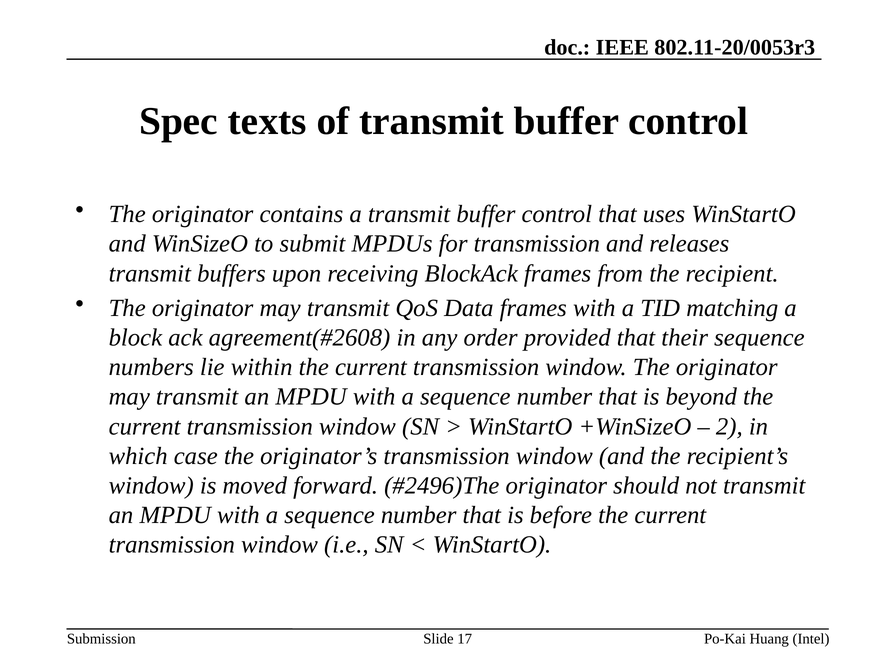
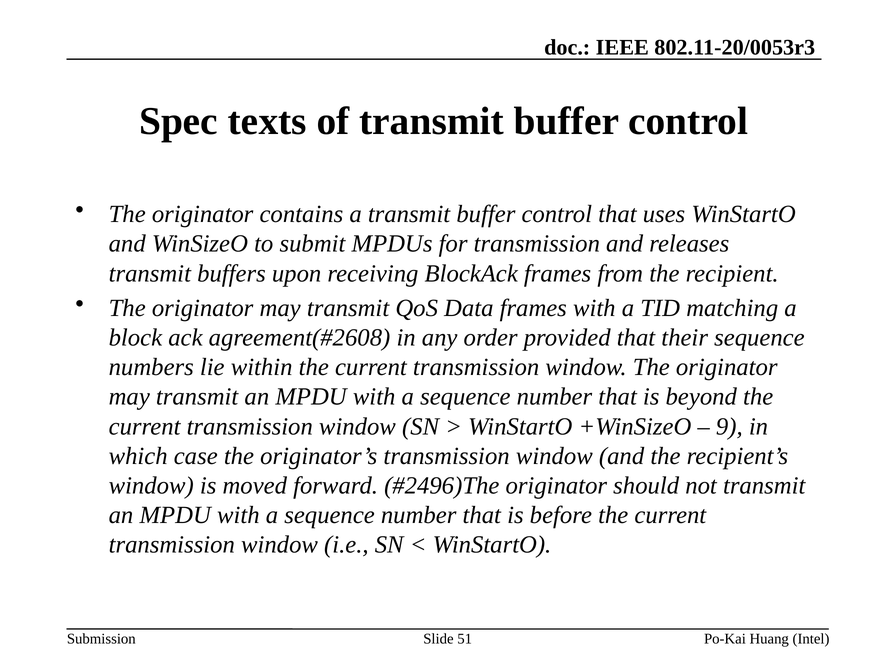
2: 2 -> 9 (729, 426)
17: 17 -> 51 (465, 639)
